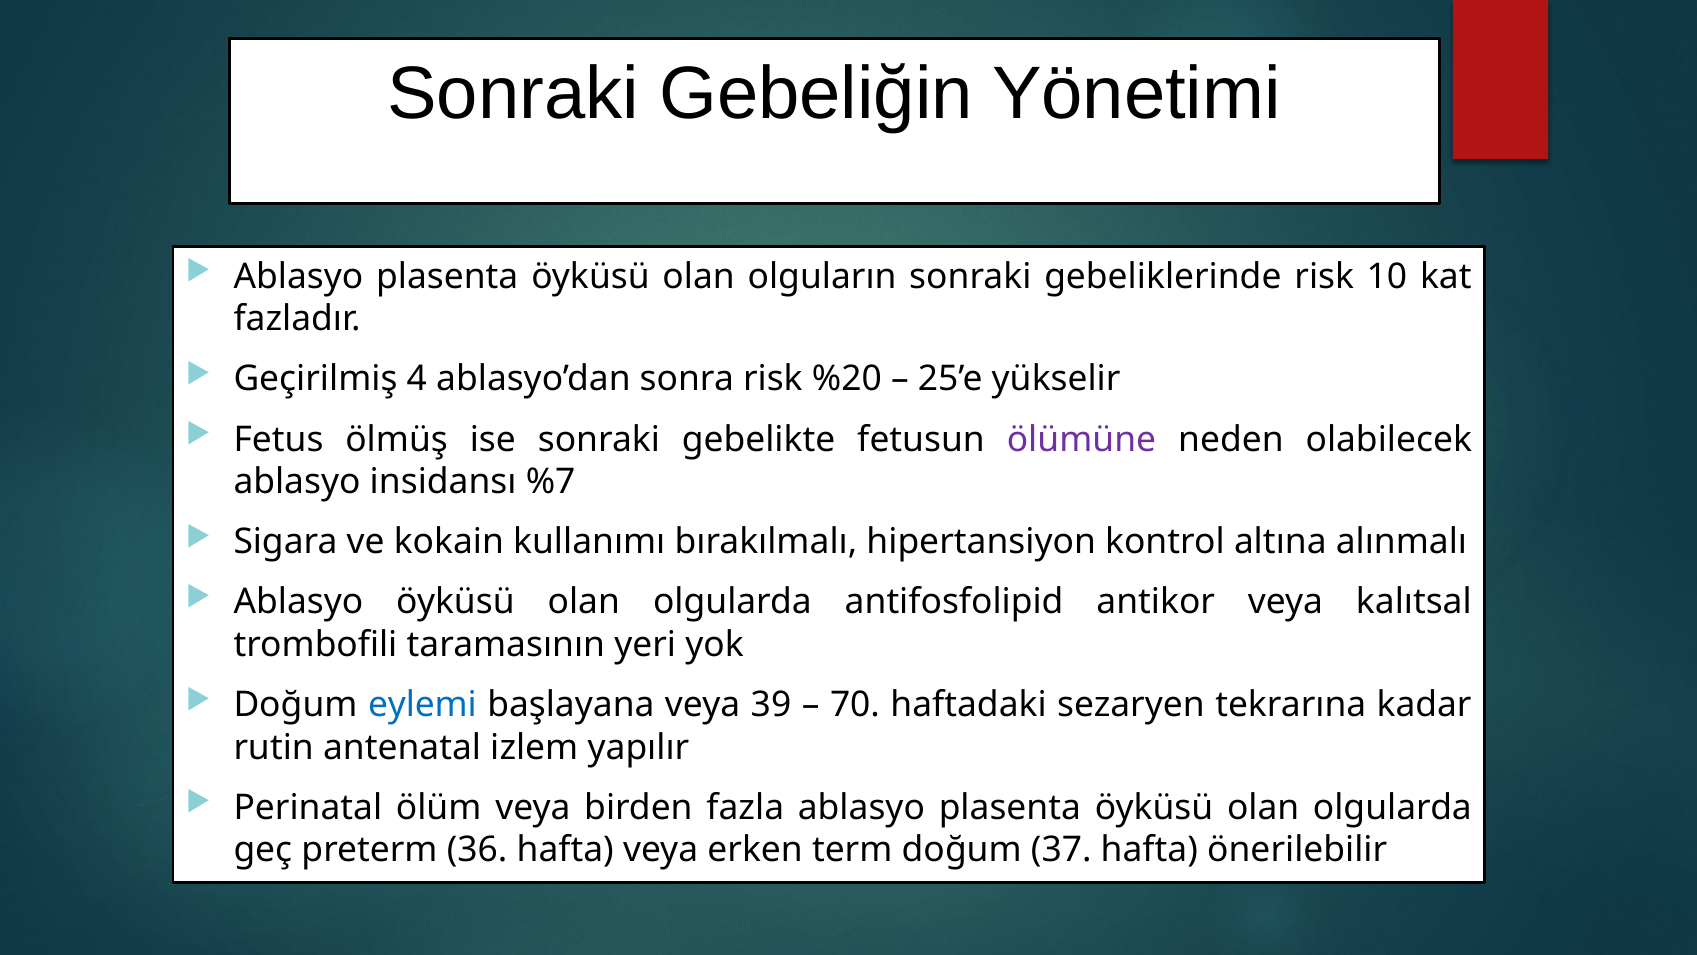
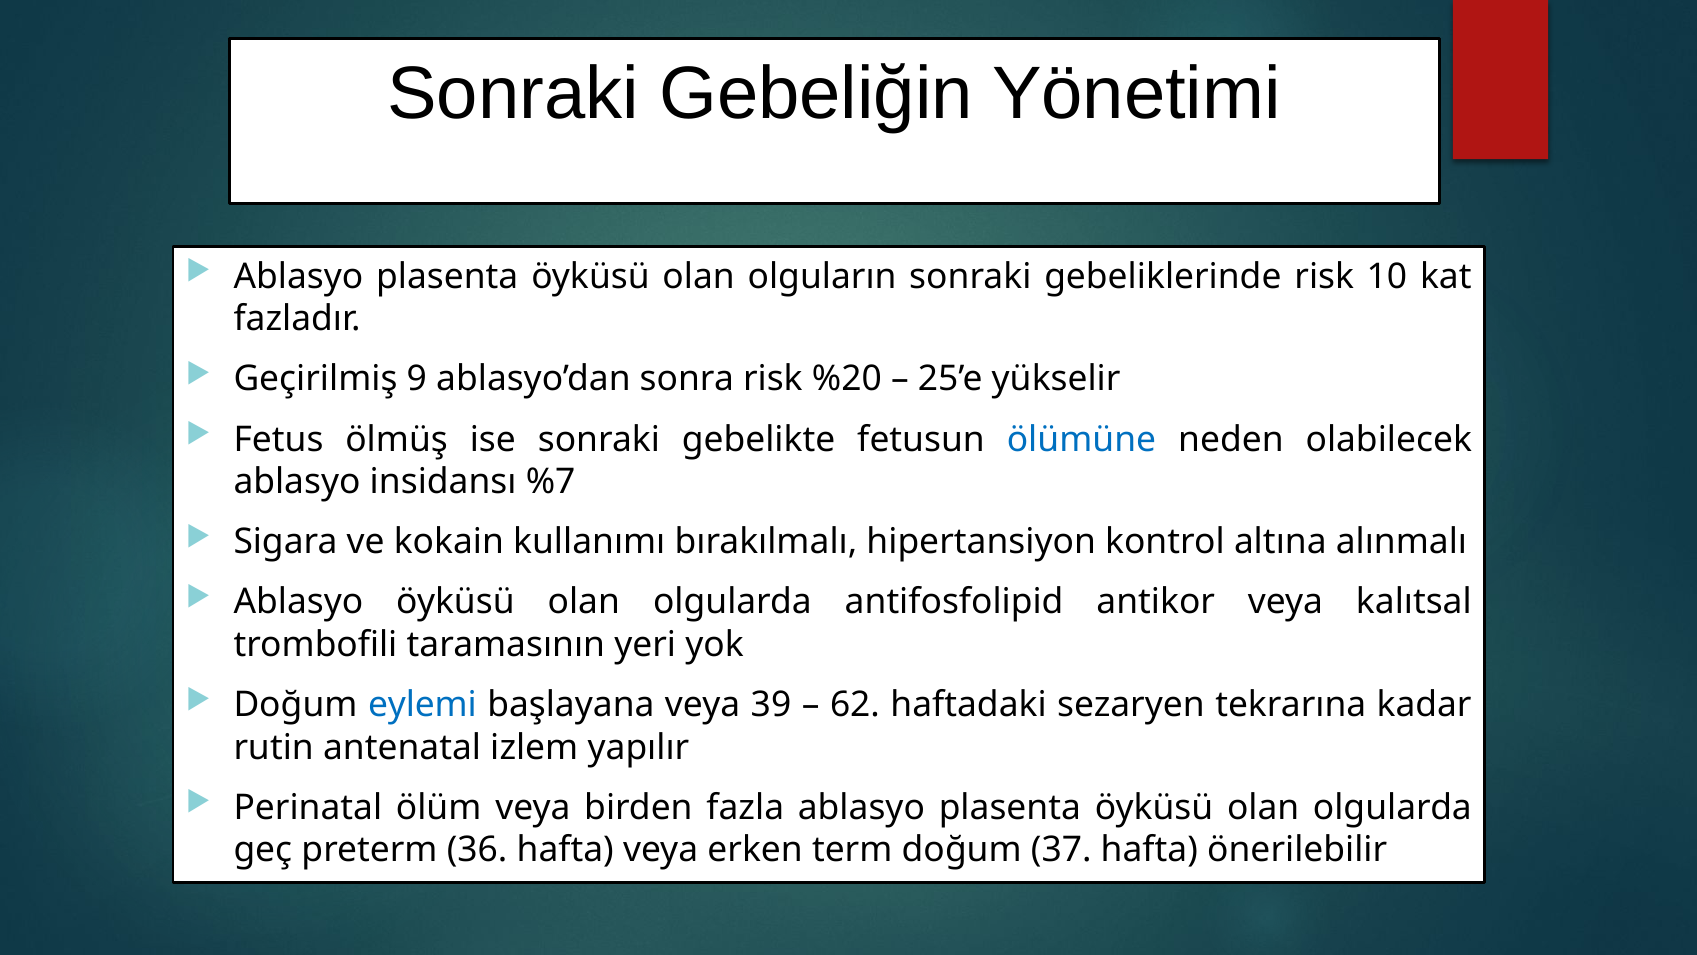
4: 4 -> 9 (417, 379)
ölümüne colour: purple -> blue (1081, 439)
70: 70 -> 62 (855, 705)
